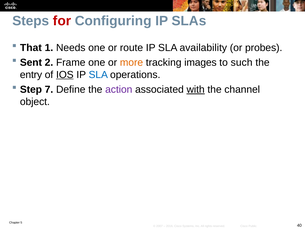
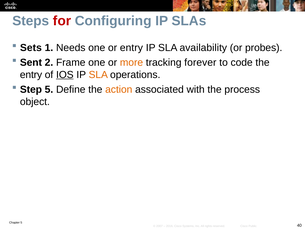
That: That -> Sets (31, 48)
or route: route -> entry (131, 48)
images: images -> forever (200, 62)
such: such -> code (242, 62)
SLA colour: blue -> orange (98, 75)
Step 7: 7 -> 5 (49, 89)
action colour: purple -> orange (119, 89)
with underline: present -> none (196, 89)
channel: channel -> process (242, 89)
